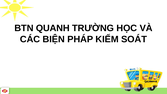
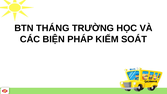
QUANH: QUANH -> THÁNG (53, 28)
